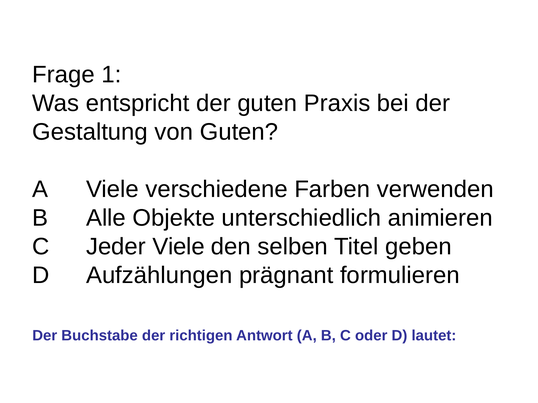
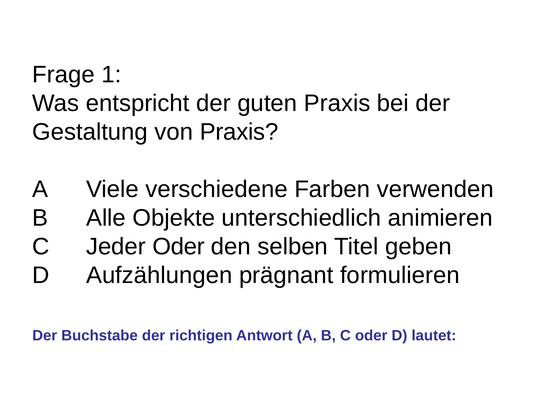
von Guten: Guten -> Praxis (239, 132)
Jeder Viele: Viele -> Oder (179, 247)
